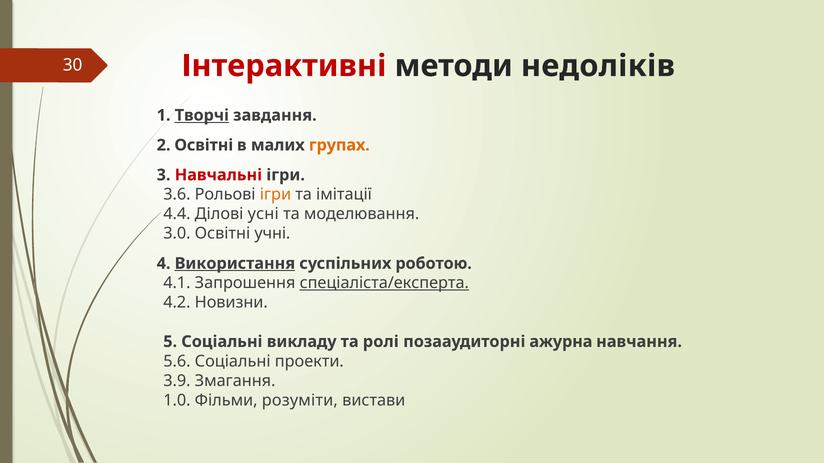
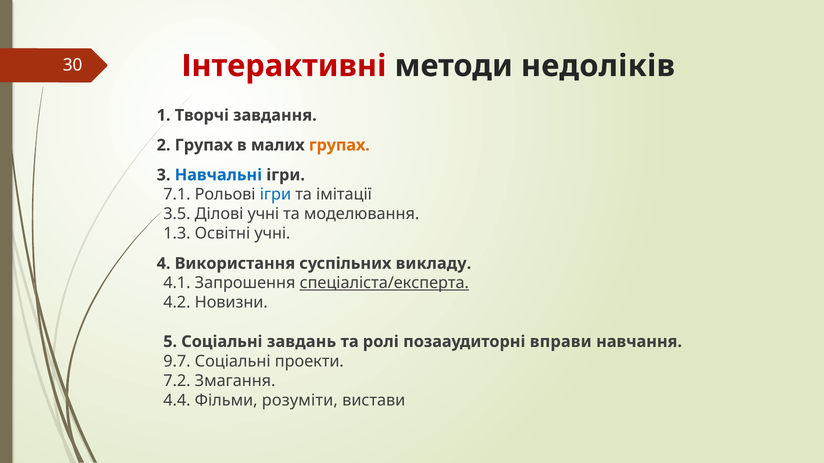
Творчі underline: present -> none (202, 115)
2 Освітні: Освітні -> Групах (204, 145)
Навчальні colour: red -> blue (218, 175)
3.6: 3.6 -> 7.1 (177, 195)
ігри colour: orange -> blue (275, 195)
4.4: 4.4 -> 3.5 (177, 214)
Ділові усні: усні -> учні (263, 214)
3.0: 3.0 -> 1.3 (177, 234)
Використання underline: present -> none (235, 264)
роботою: роботою -> викладу (433, 264)
викладу: викладу -> завдань (302, 342)
ажурна: ажурна -> вправи (561, 342)
5.6: 5.6 -> 9.7 (177, 362)
3.9: 3.9 -> 7.2 (177, 381)
1.0: 1.0 -> 4.4 (177, 401)
